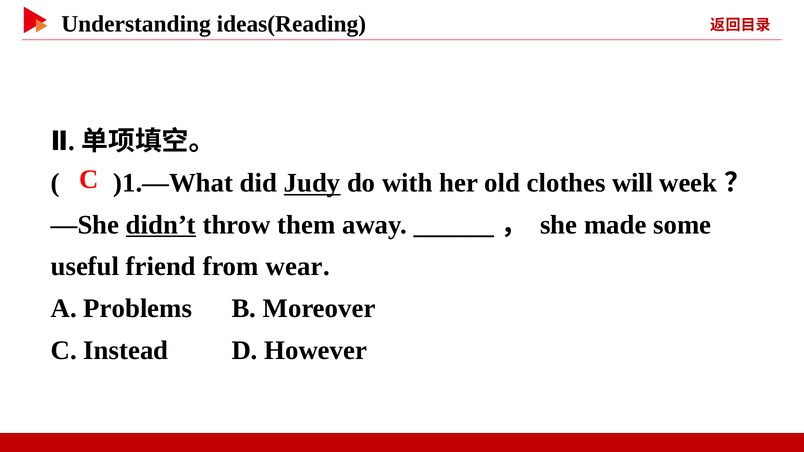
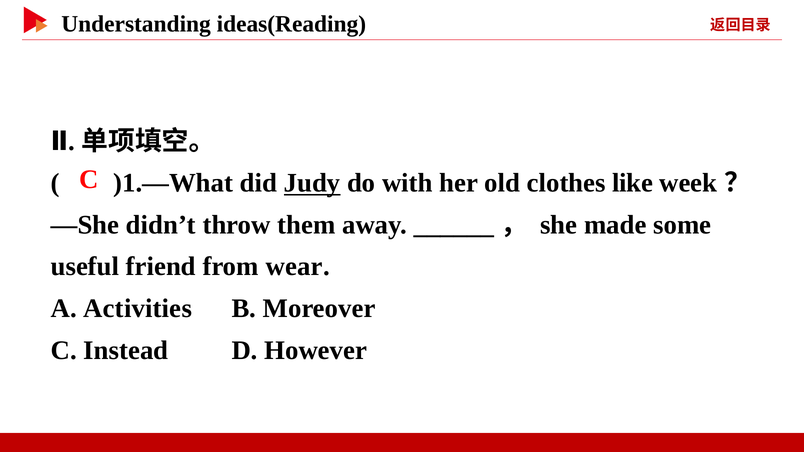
will: will -> like (633, 183)
didn’t underline: present -> none (161, 225)
Problems: Problems -> Activities (138, 309)
